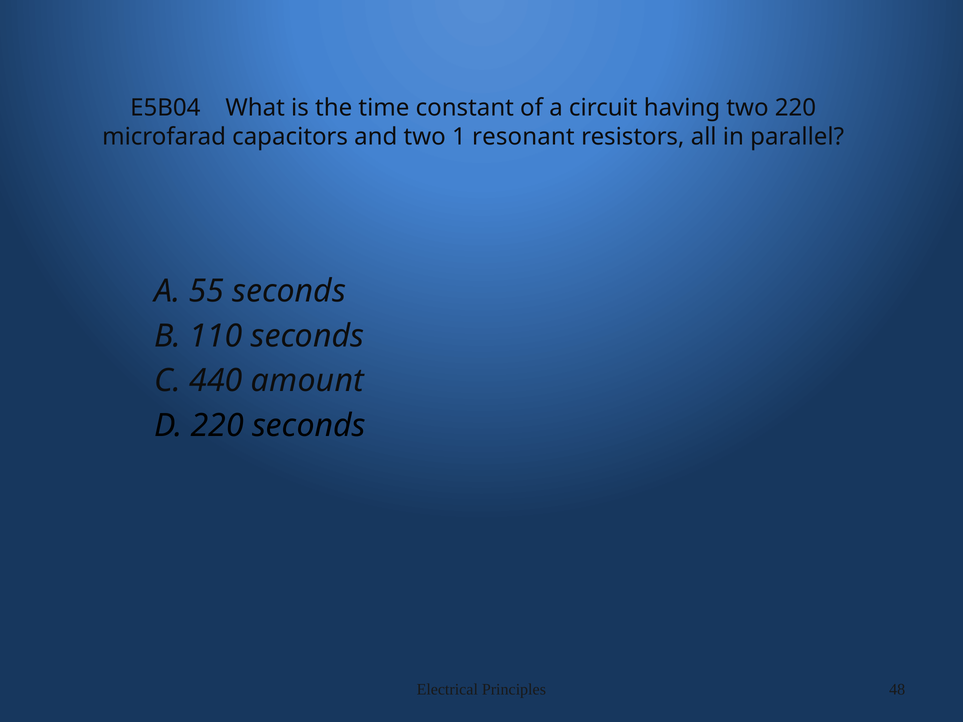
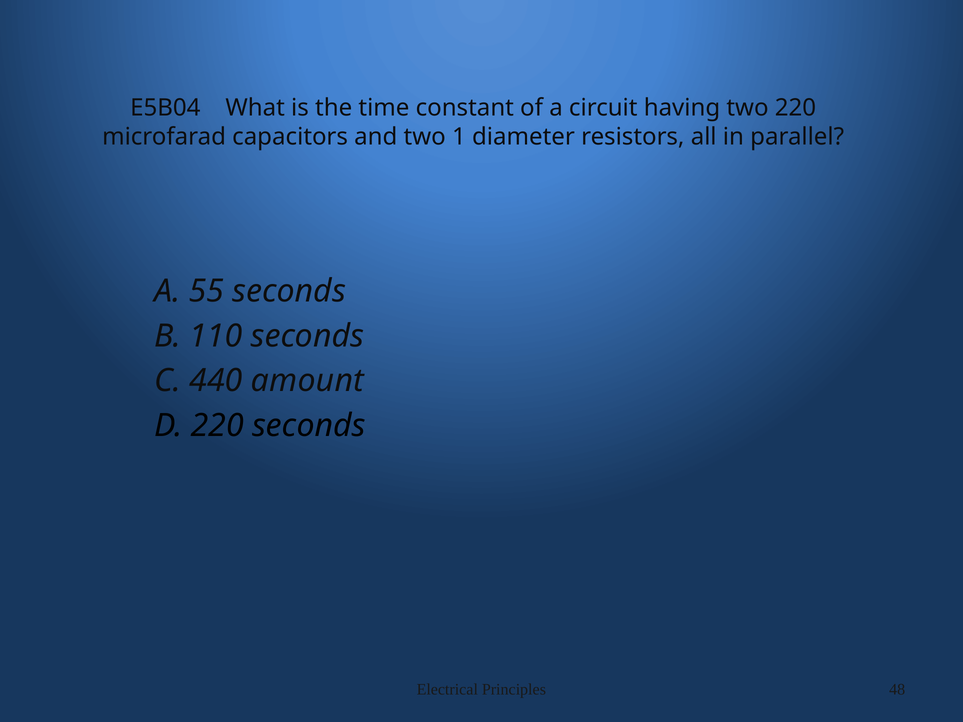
resonant: resonant -> diameter (523, 137)
